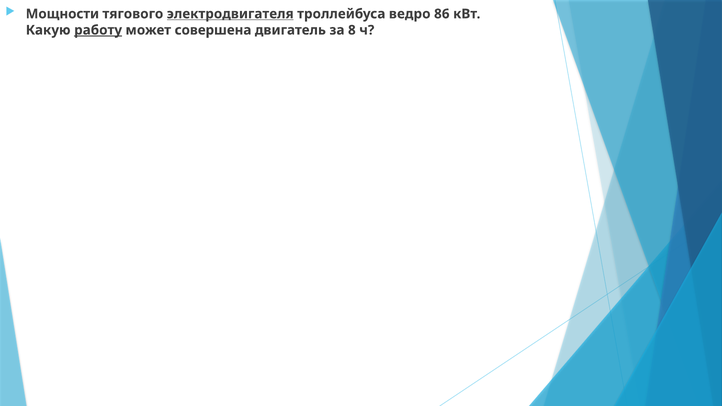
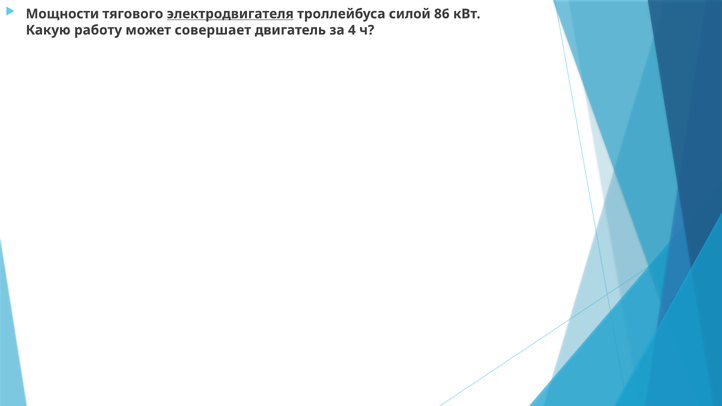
ведро: ведро -> силой (410, 14)
работу underline: present -> none (98, 30)
совершена: совершена -> совершает (213, 30)
8: 8 -> 4 (352, 30)
